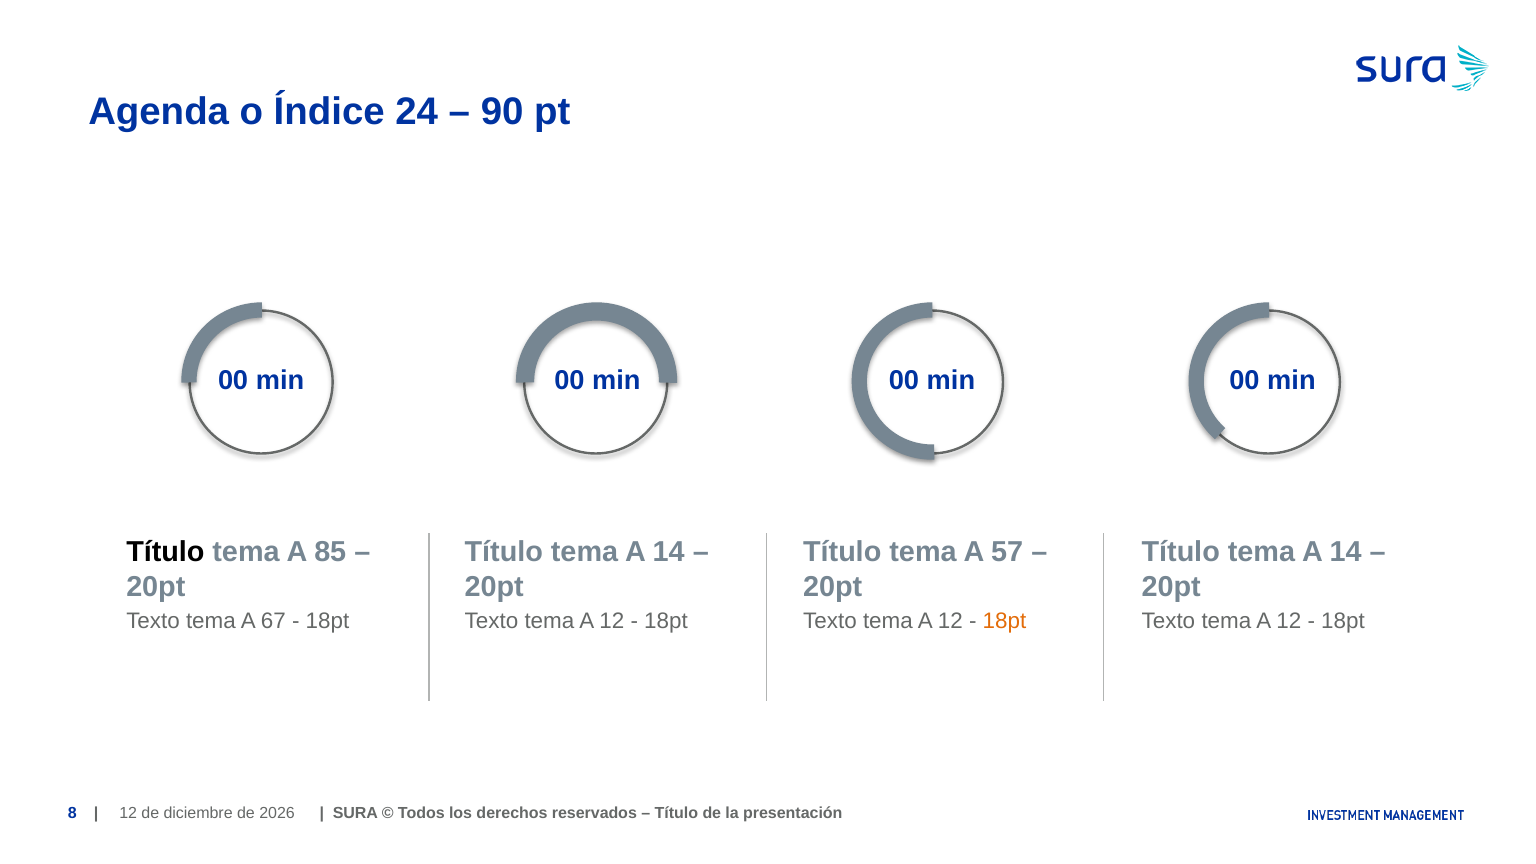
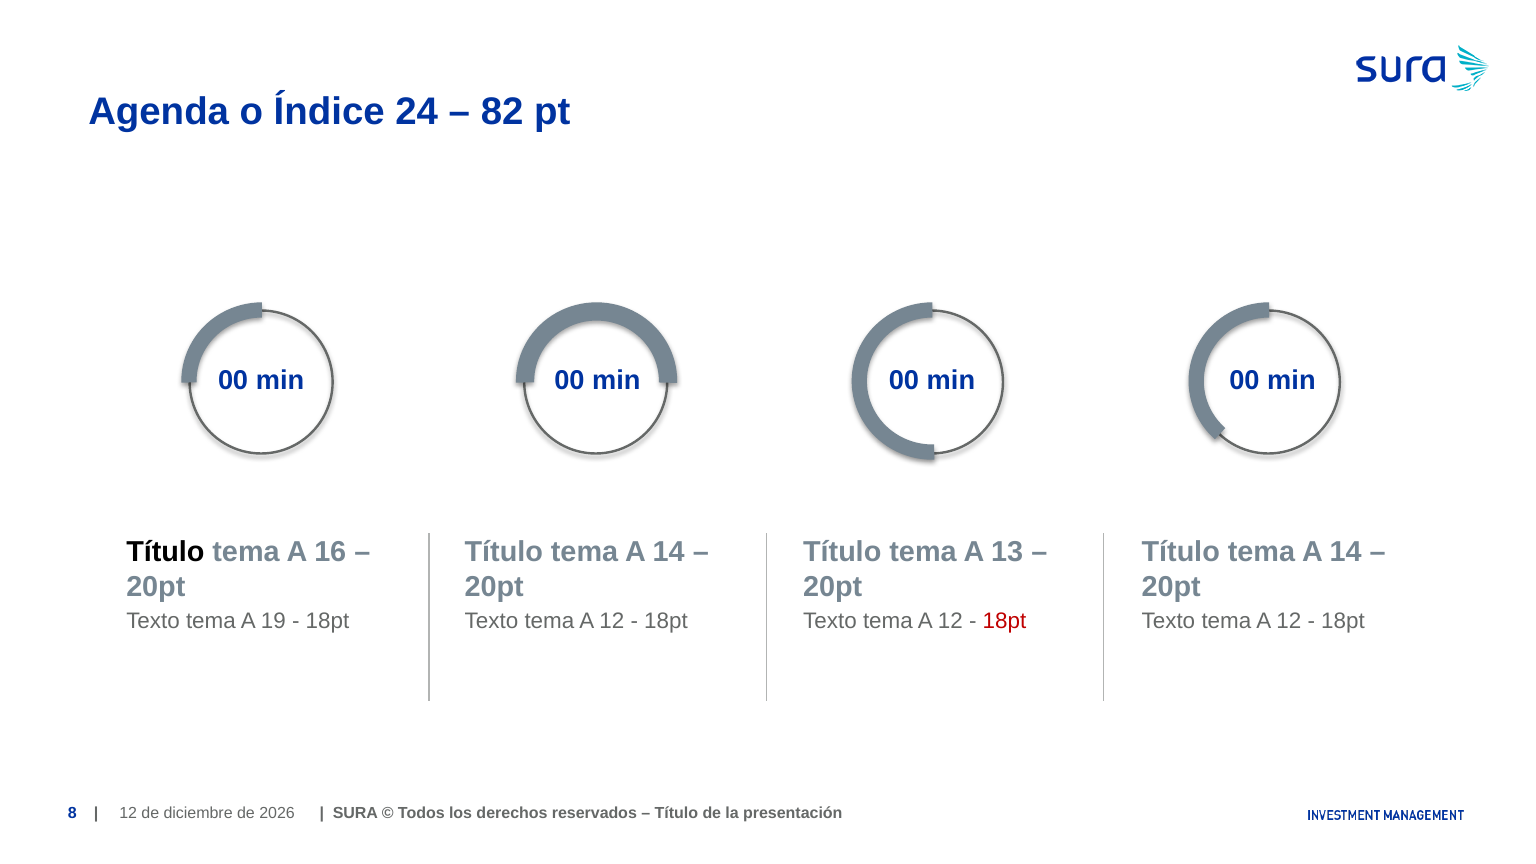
90: 90 -> 82 (502, 112)
85: 85 -> 16 (330, 552)
57: 57 -> 13 (1007, 552)
67: 67 -> 19 (273, 621)
18pt colour: orange -> red (1004, 621)
